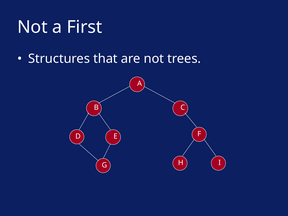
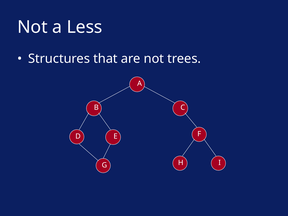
First: First -> Less (84, 27)
